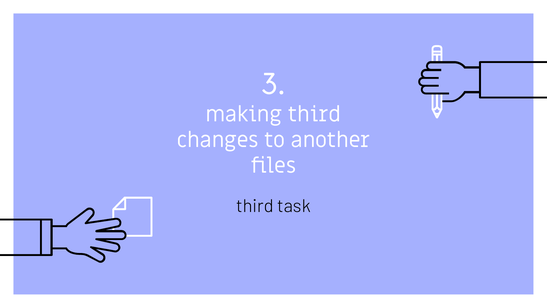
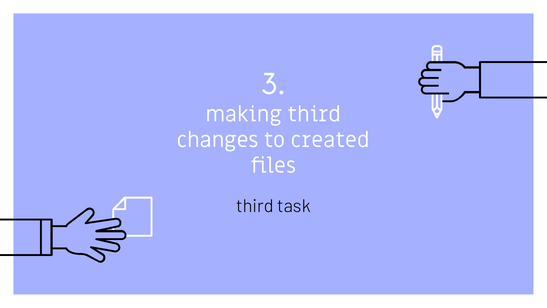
another: another -> created (330, 140)
